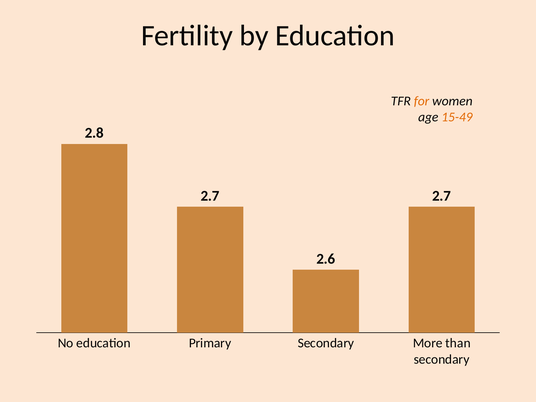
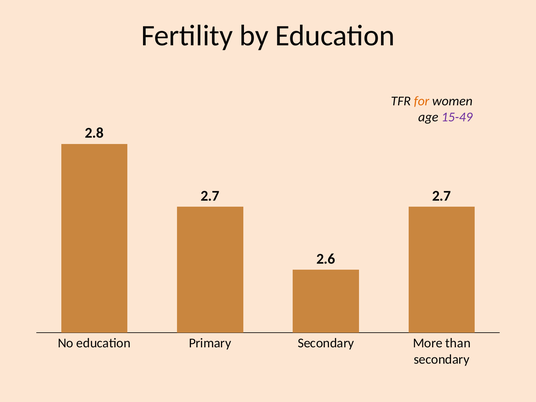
15-49 colour: orange -> purple (457, 117)
